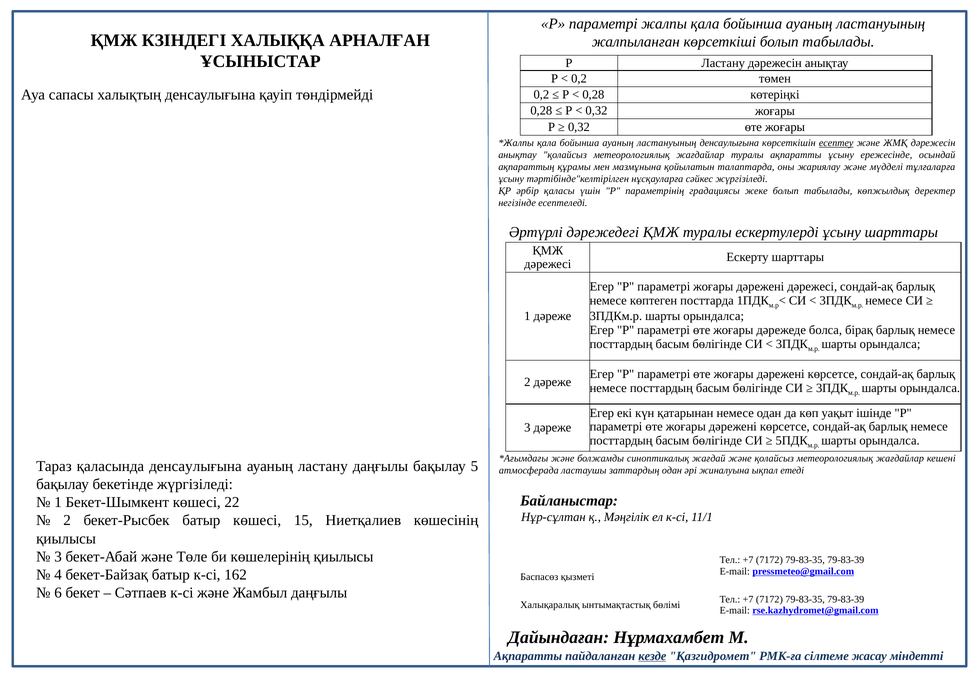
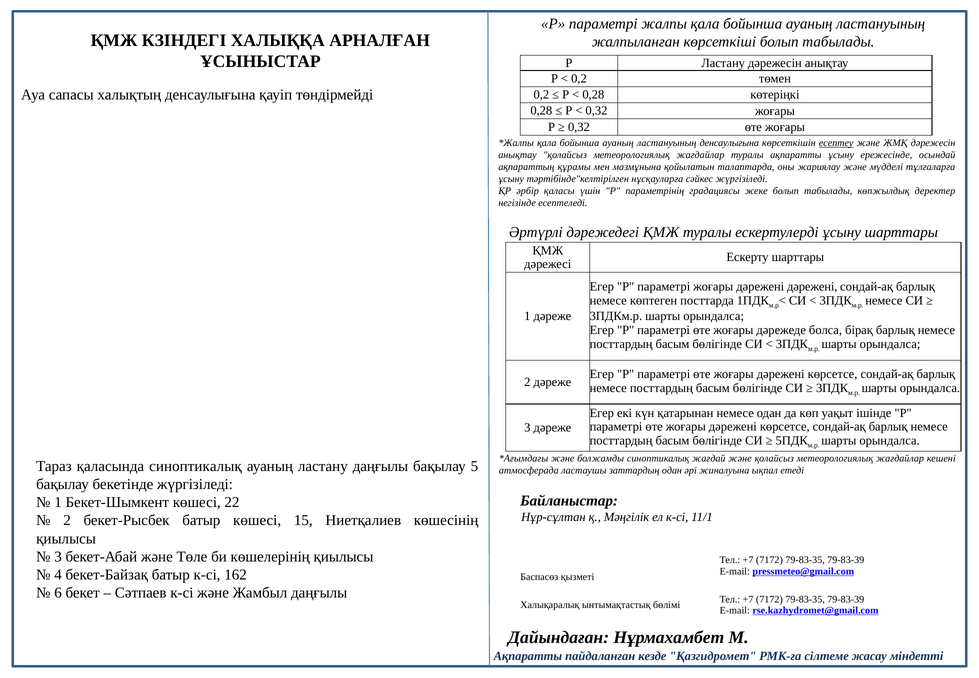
дәрежені дәрежесі: дәрежесі -> дәрежені (812, 287)
қаласында денсаулығына: денсаулығына -> синоптикалық (195, 466)
кезде underline: present -> none (652, 656)
